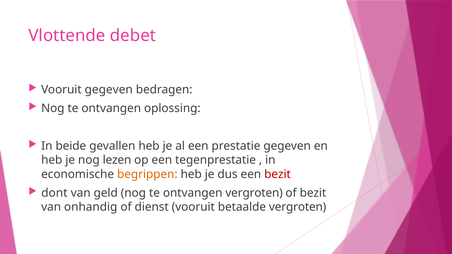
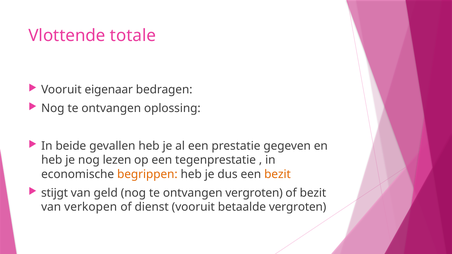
debet: debet -> totale (133, 36)
Vooruit gegeven: gegeven -> eigenaar (109, 90)
bezit colour: red -> orange (277, 174)
dont: dont -> stijgt (55, 193)
onhandig: onhandig -> verkopen (91, 207)
